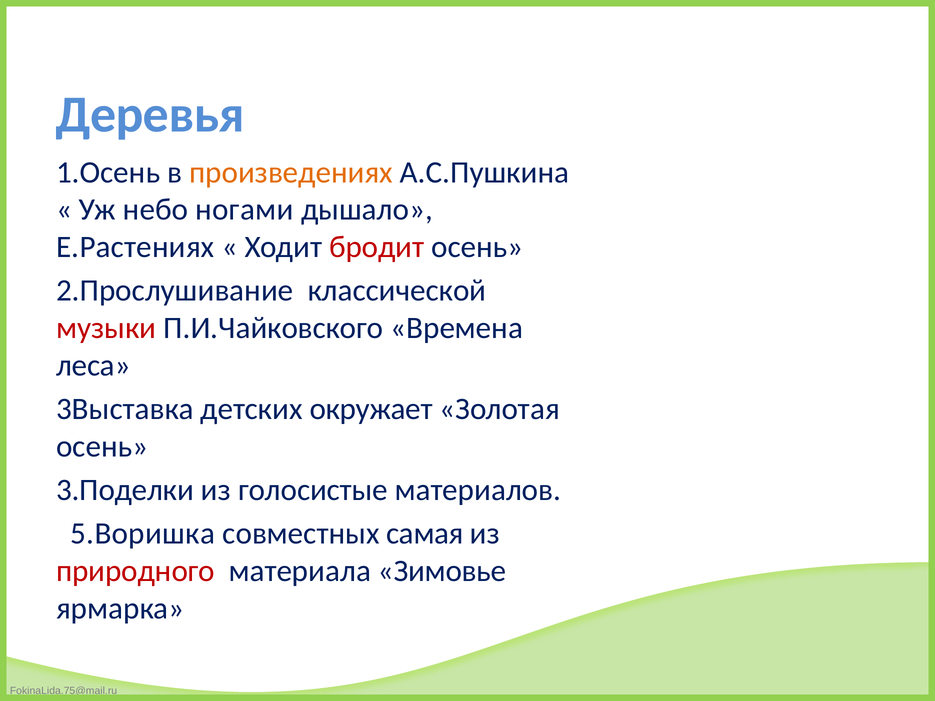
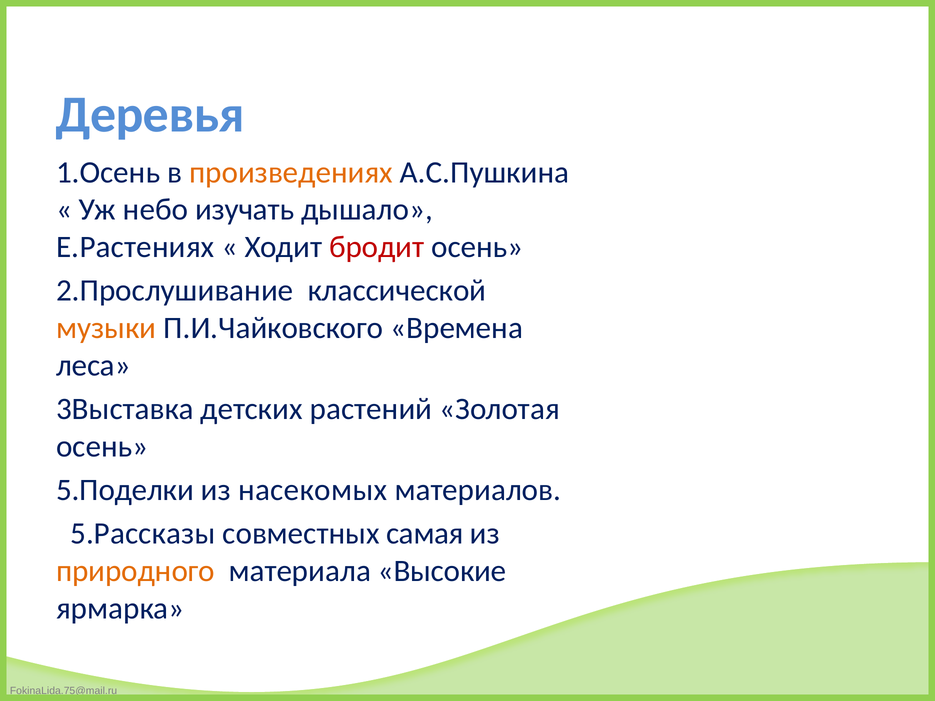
ногами: ногами -> изучать (245, 210)
музыки colour: red -> orange (106, 328)
окружает: окружает -> растений (371, 409)
3.Поделки: 3.Поделки -> 5.Поделки (125, 490)
голосистые: голосистые -> насекомых (313, 490)
5.Воришка: 5.Воришка -> 5.Рассказы (143, 534)
природного colour: red -> orange (135, 571)
Зимовье: Зимовье -> Высокие (442, 571)
